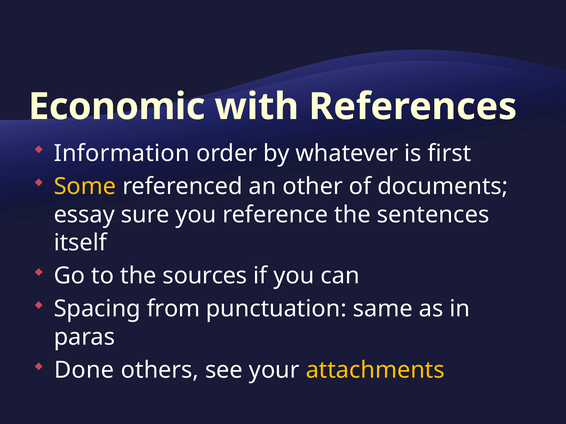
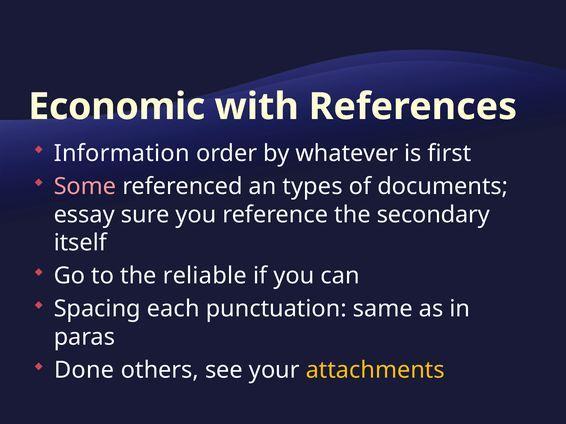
Some colour: yellow -> pink (85, 187)
other: other -> types (313, 187)
sentences: sentences -> secondary (433, 215)
sources: sources -> reliable (205, 276)
from: from -> each (173, 309)
